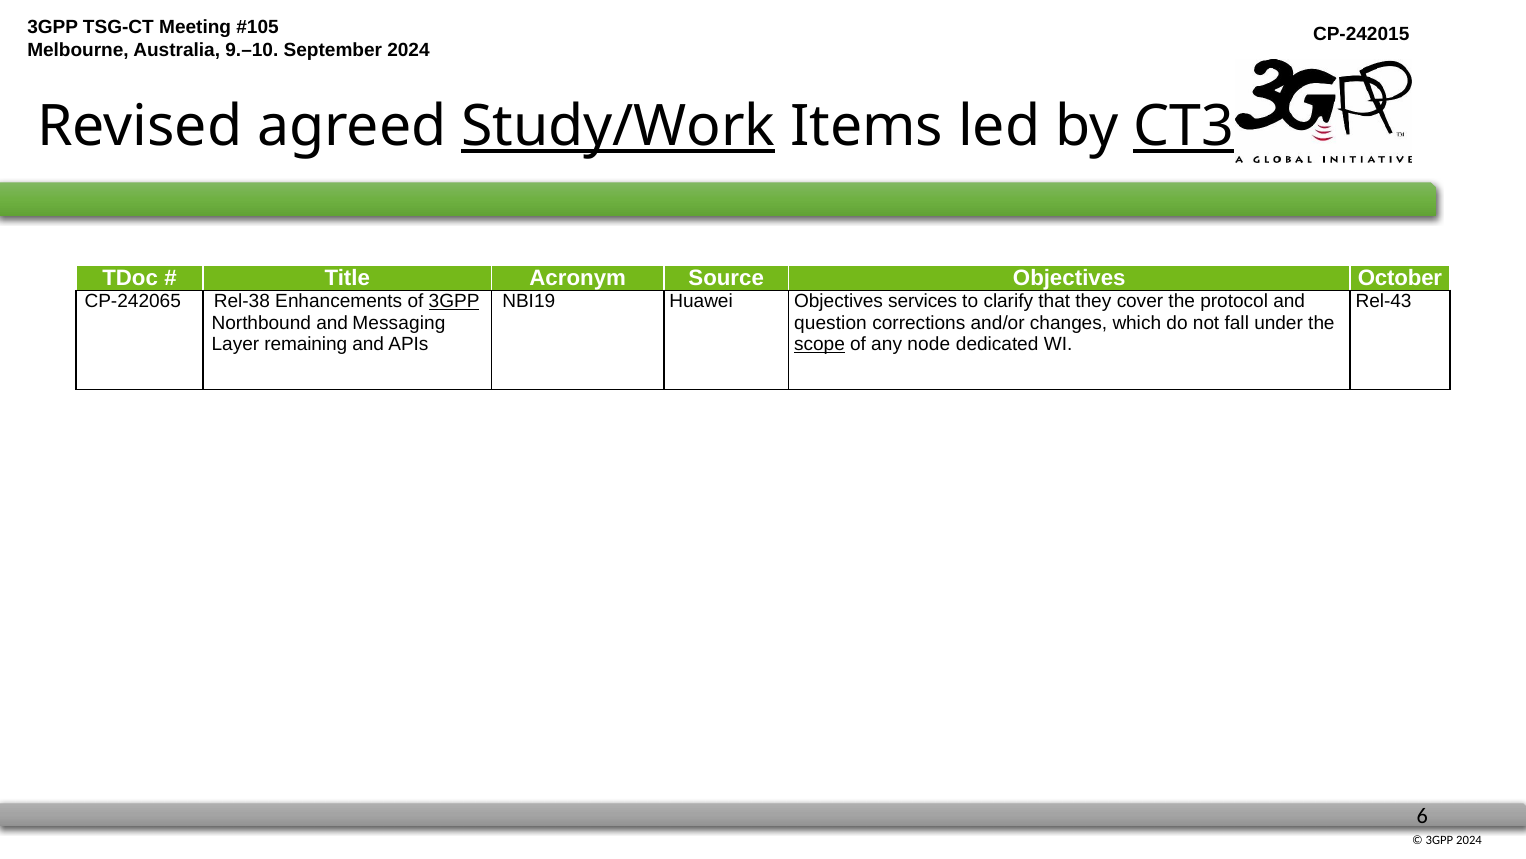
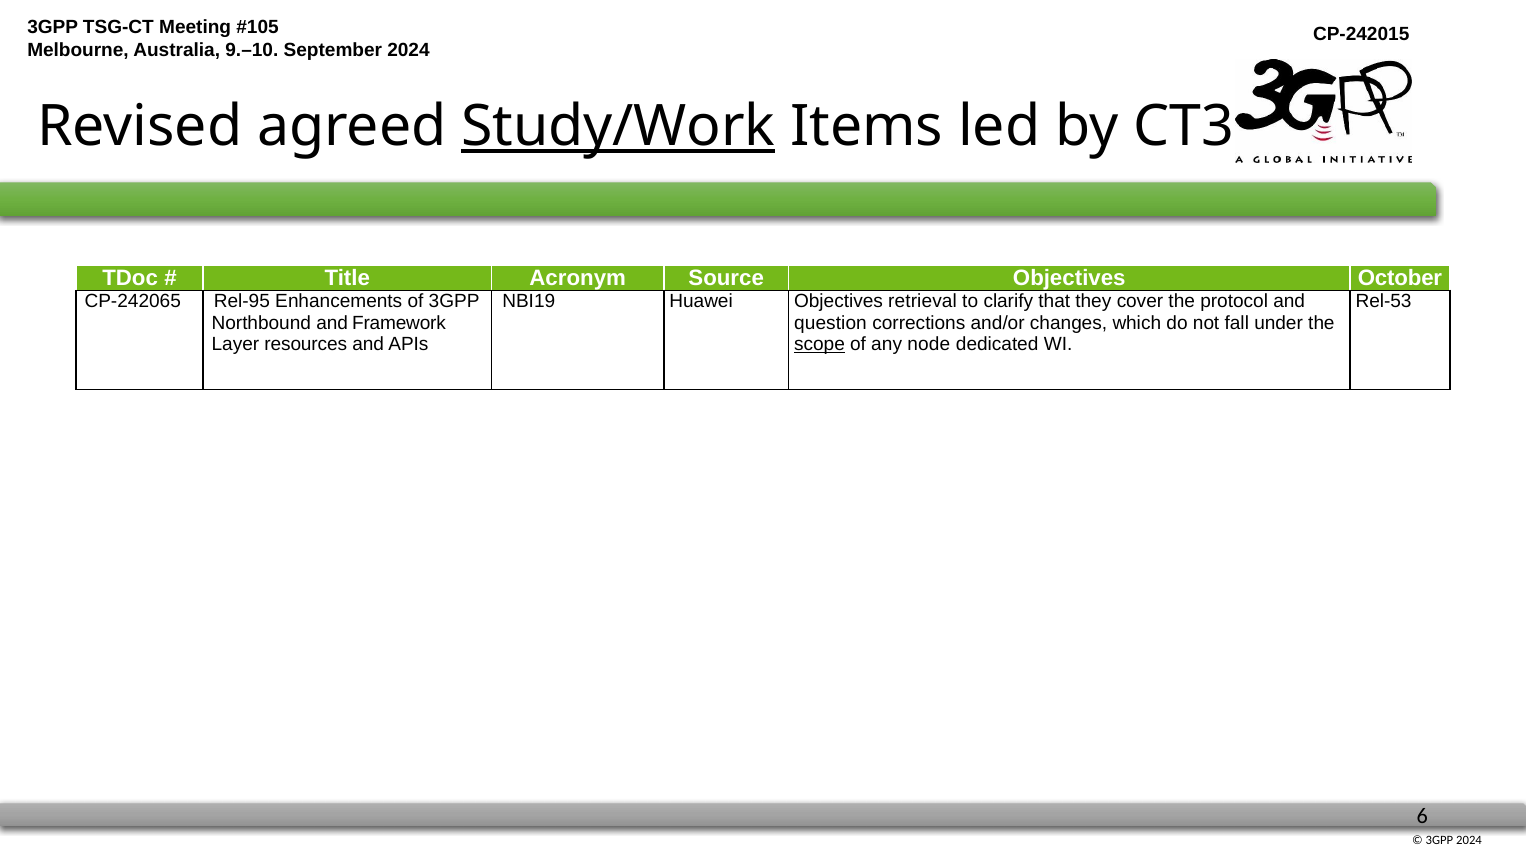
CT3 underline: present -> none (1184, 126)
Rel-38: Rel-38 -> Rel-95 (242, 301)
3GPP underline: present -> none (454, 301)
services: services -> retrieval (923, 301)
Rel-43: Rel-43 -> Rel-53 (1384, 301)
Messaging: Messaging -> Framework (399, 323)
remaining: remaining -> resources (306, 344)
